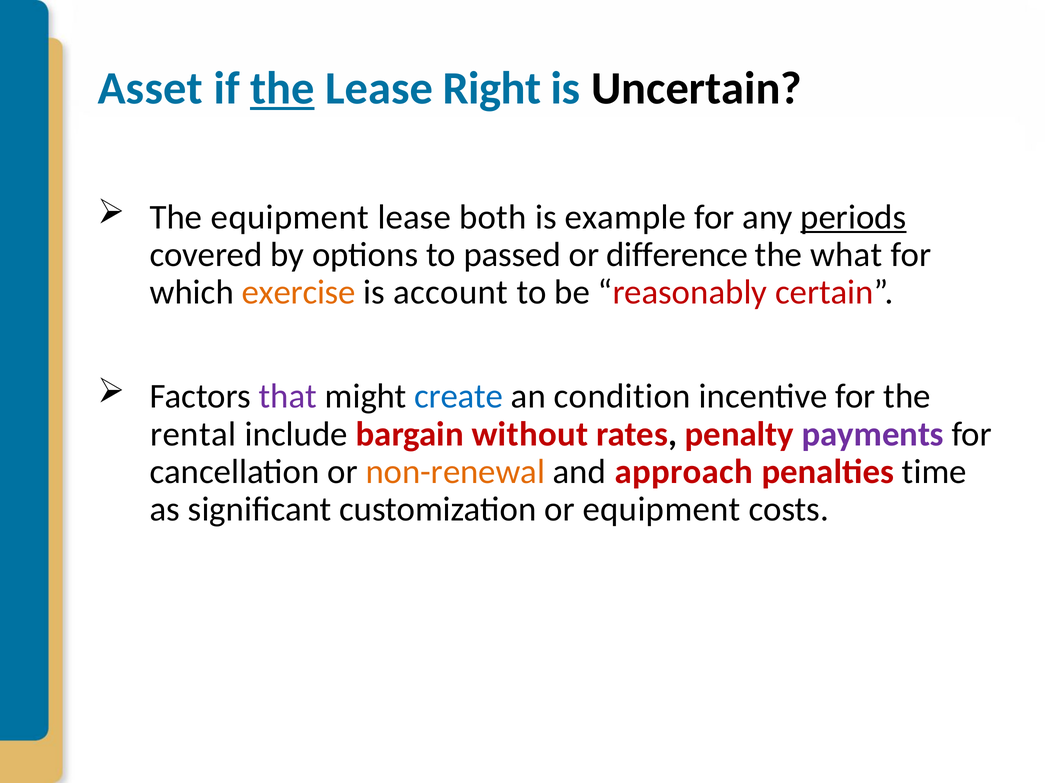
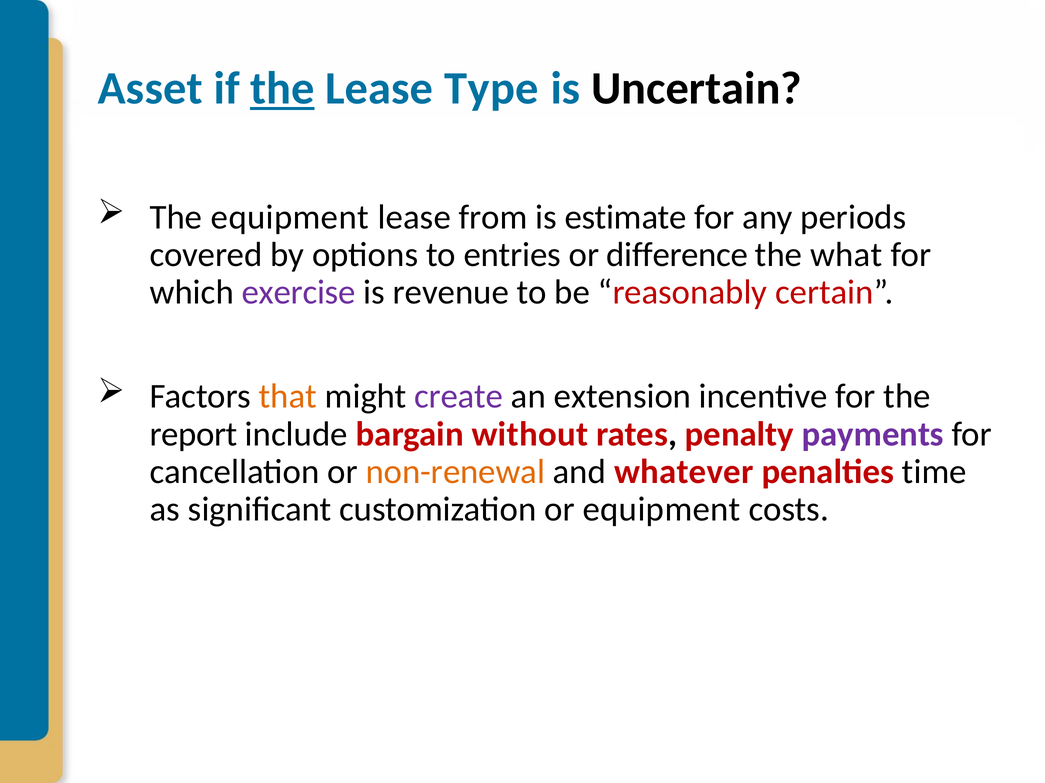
Right: Right -> Type (492, 89)
both: both -> from (493, 217)
example: example -> estimate (626, 217)
periods underline: present -> none (853, 217)
passed: passed -> entries (512, 255)
exercise colour: orange -> purple (299, 293)
account: account -> revenue (451, 293)
that colour: purple -> orange (288, 397)
create colour: blue -> purple (459, 397)
condition: condition -> extension (623, 397)
rental: rental -> report (194, 434)
approach: approach -> whatever (684, 472)
